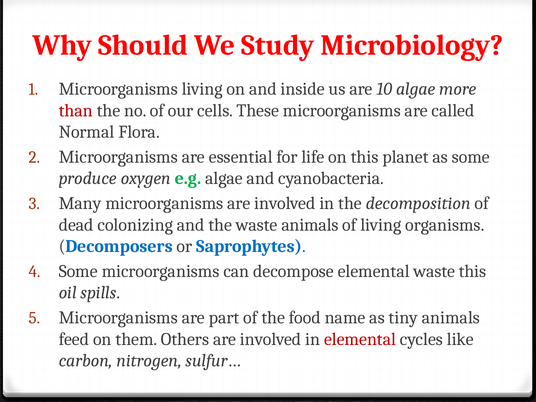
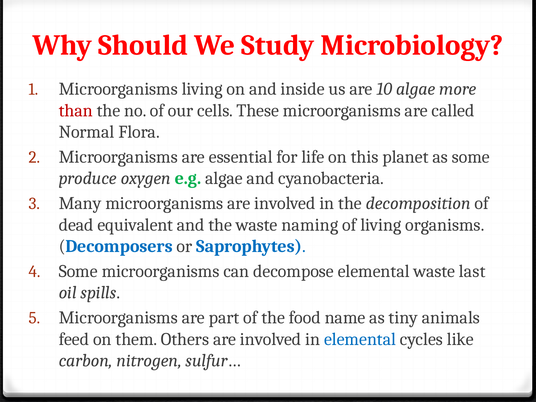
colonizing: colonizing -> equivalent (135, 225)
waste animals: animals -> naming (310, 225)
waste this: this -> last (472, 271)
elemental colour: red -> blue (360, 339)
